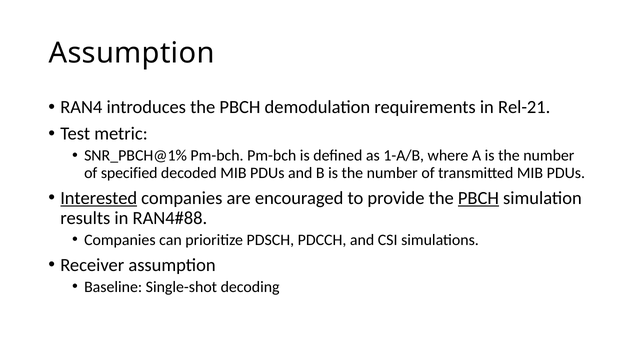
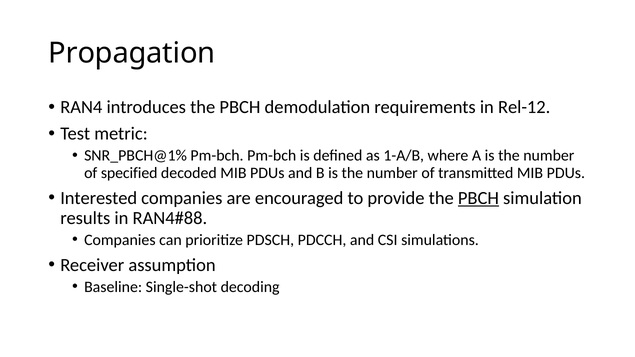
Assumption: Assumption -> Propagation (132, 53)
Rel-21: Rel-21 -> Rel-12 (524, 107)
Interested underline: present -> none (99, 198)
